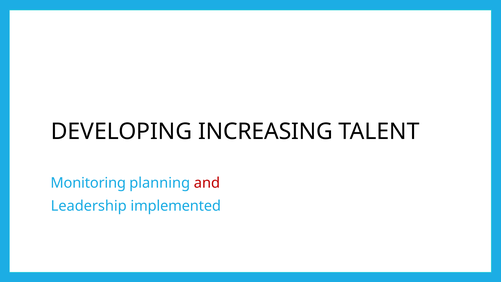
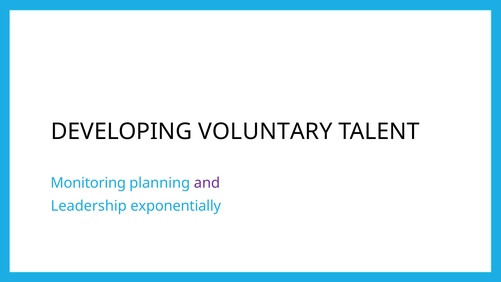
INCREASING: INCREASING -> VOLUNTARY (265, 132)
and colour: red -> purple (207, 183)
implemented: implemented -> exponentially (176, 206)
